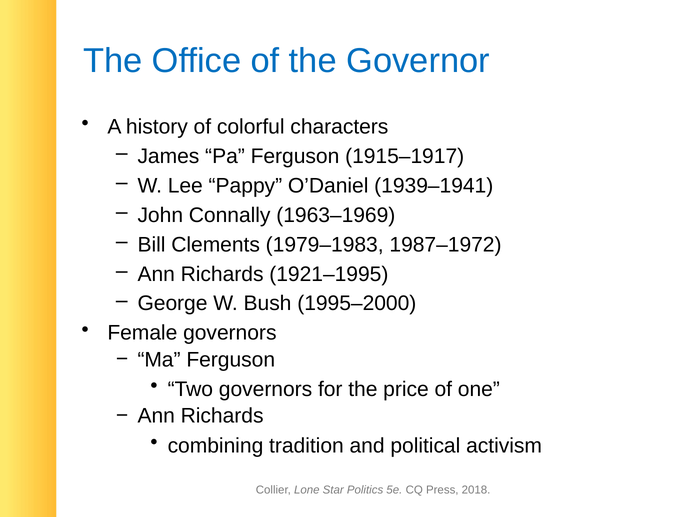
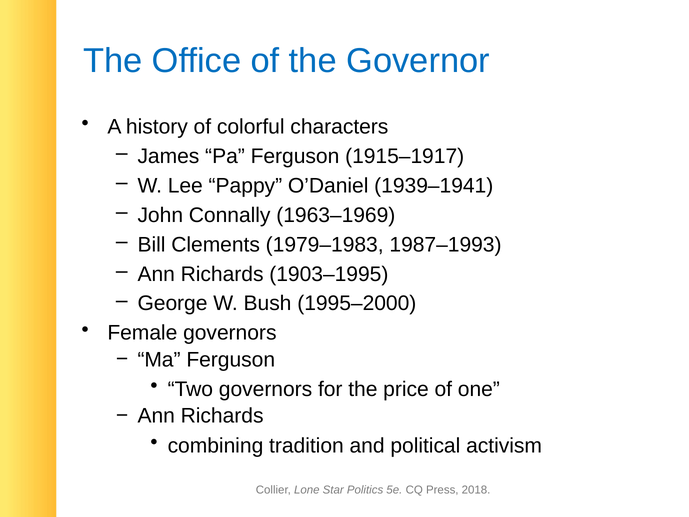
1987–1972: 1987–1972 -> 1987–1993 (446, 244)
1921–1995: 1921–1995 -> 1903–1995 (329, 274)
